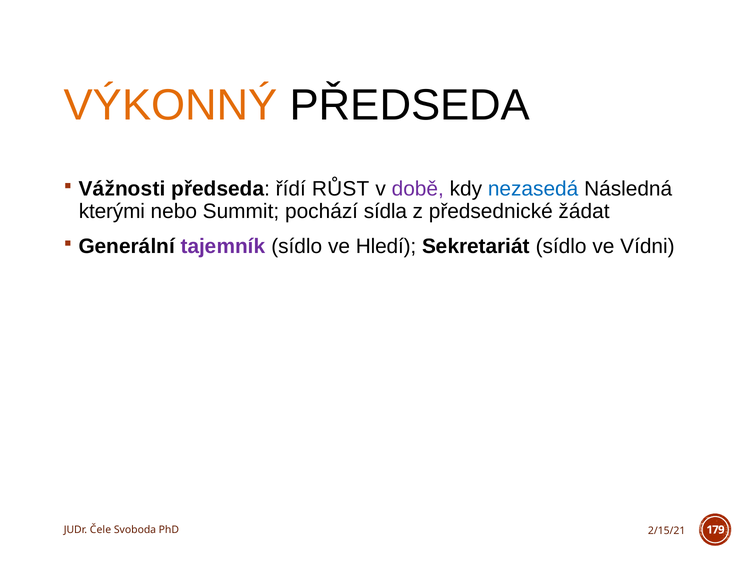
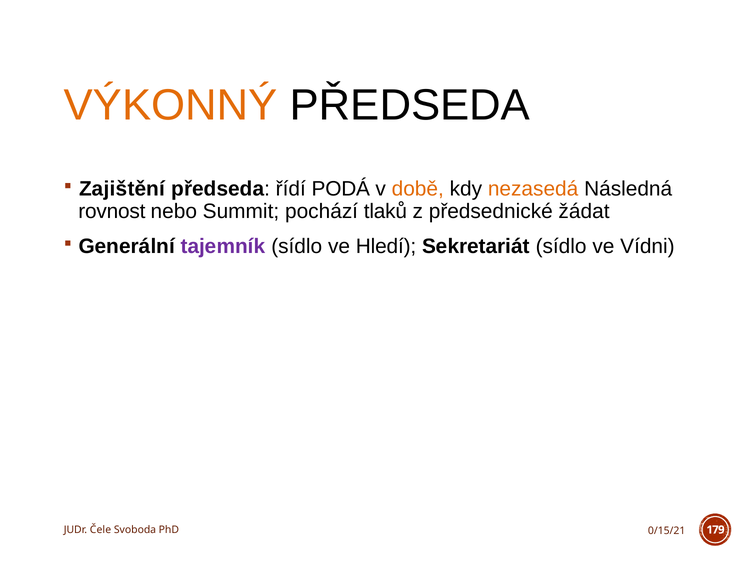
Vážnosti: Vážnosti -> Zajištění (122, 189)
RŮST: RŮST -> PODÁ (341, 189)
době colour: purple -> orange (418, 189)
nezasedá colour: blue -> orange (533, 189)
kterými: kterými -> rovnost (112, 211)
sídla: sídla -> tlaků (385, 211)
2/15/21: 2/15/21 -> 0/15/21 (667, 530)
